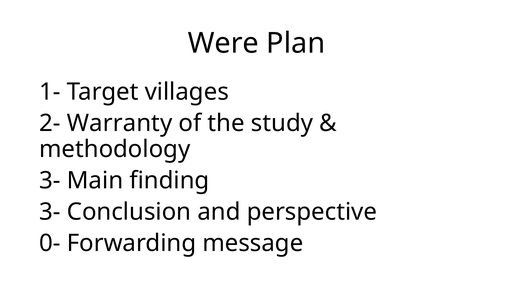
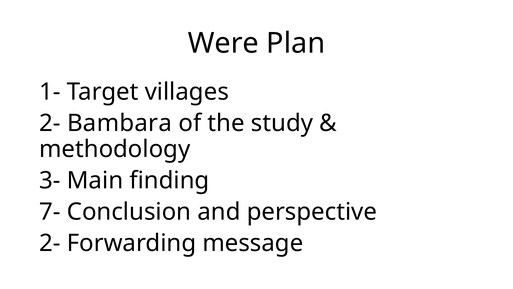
Warranty: Warranty -> Bambara (119, 123)
3-: 3- -> 7- (50, 212)
0-: 0- -> 2- (50, 243)
